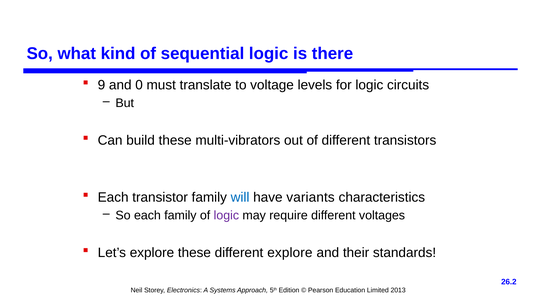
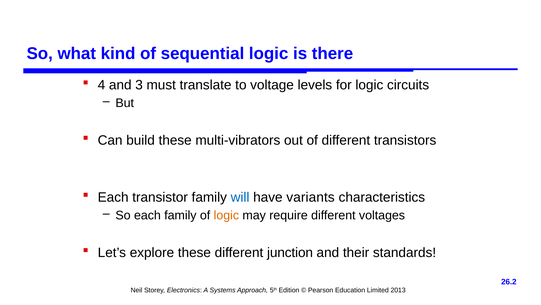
9: 9 -> 4 (102, 85)
0: 0 -> 3 (139, 85)
logic colour: purple -> orange (226, 215)
different explore: explore -> junction (290, 252)
